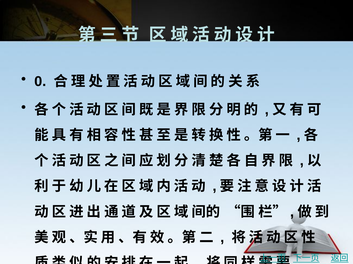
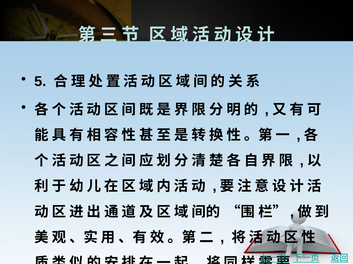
0: 0 -> 5 (40, 82)
